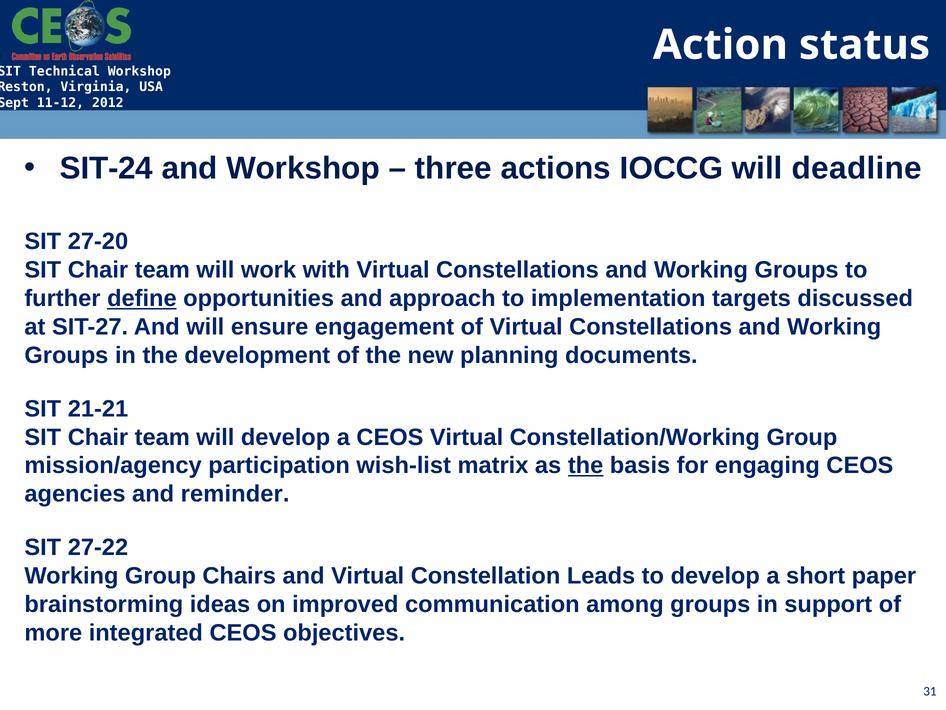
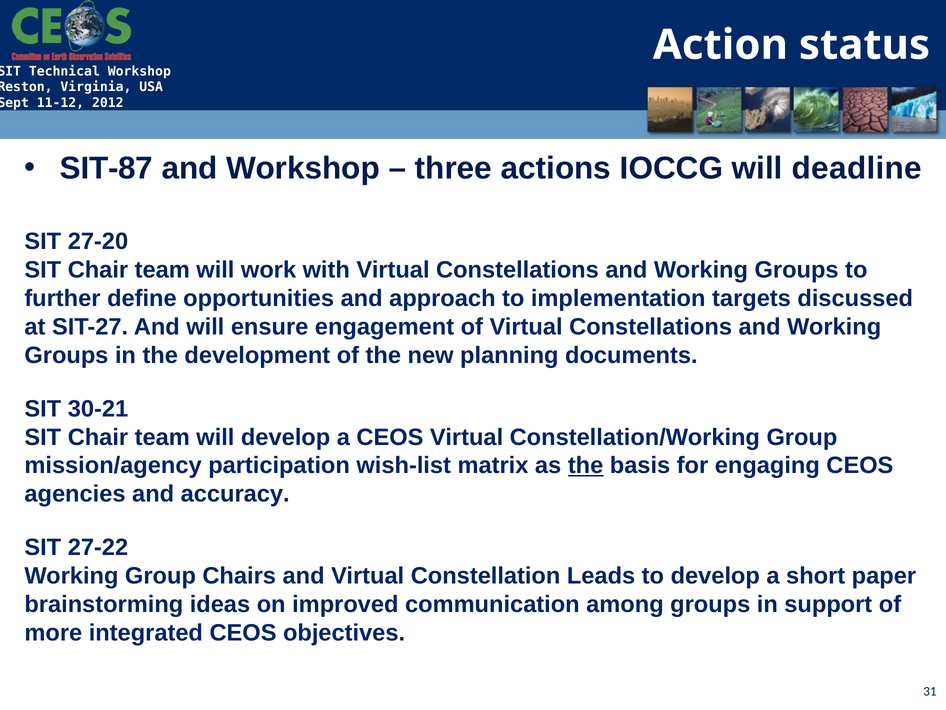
SIT-24: SIT-24 -> SIT-87 (107, 168)
define underline: present -> none (142, 298)
21-21: 21-21 -> 30-21 (98, 409)
reminder: reminder -> accuracy (235, 494)
